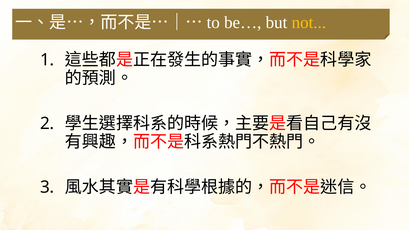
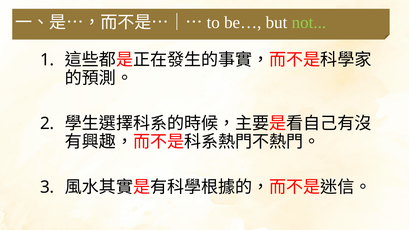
not colour: yellow -> light green (309, 23)
